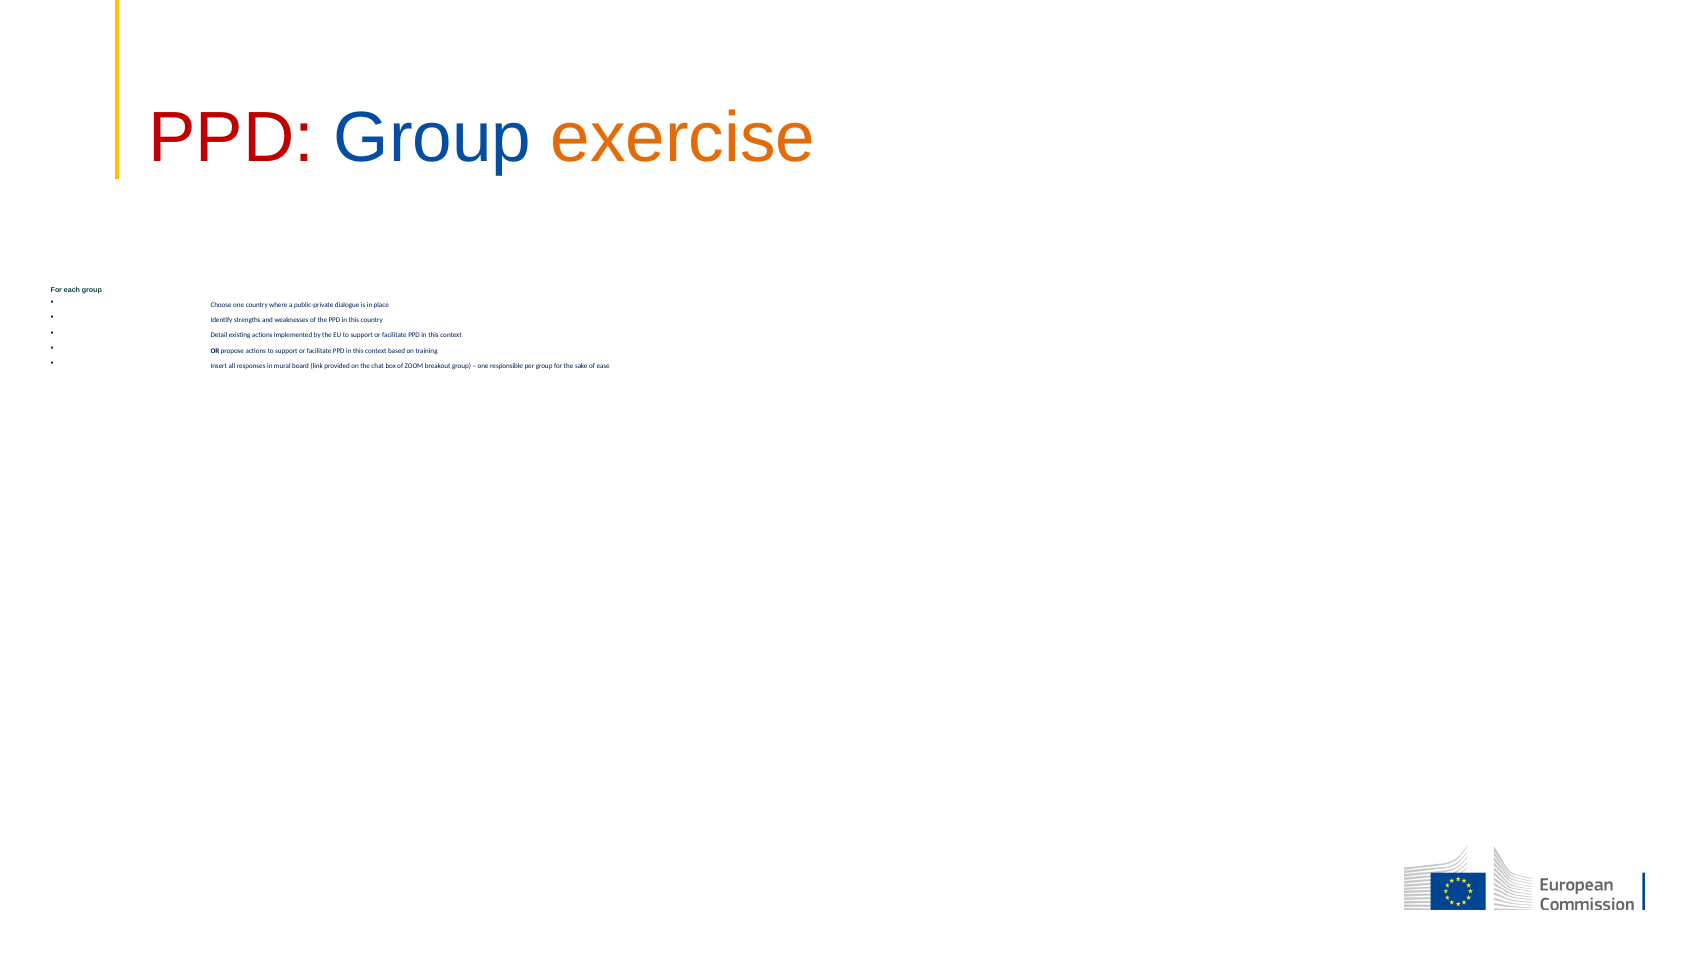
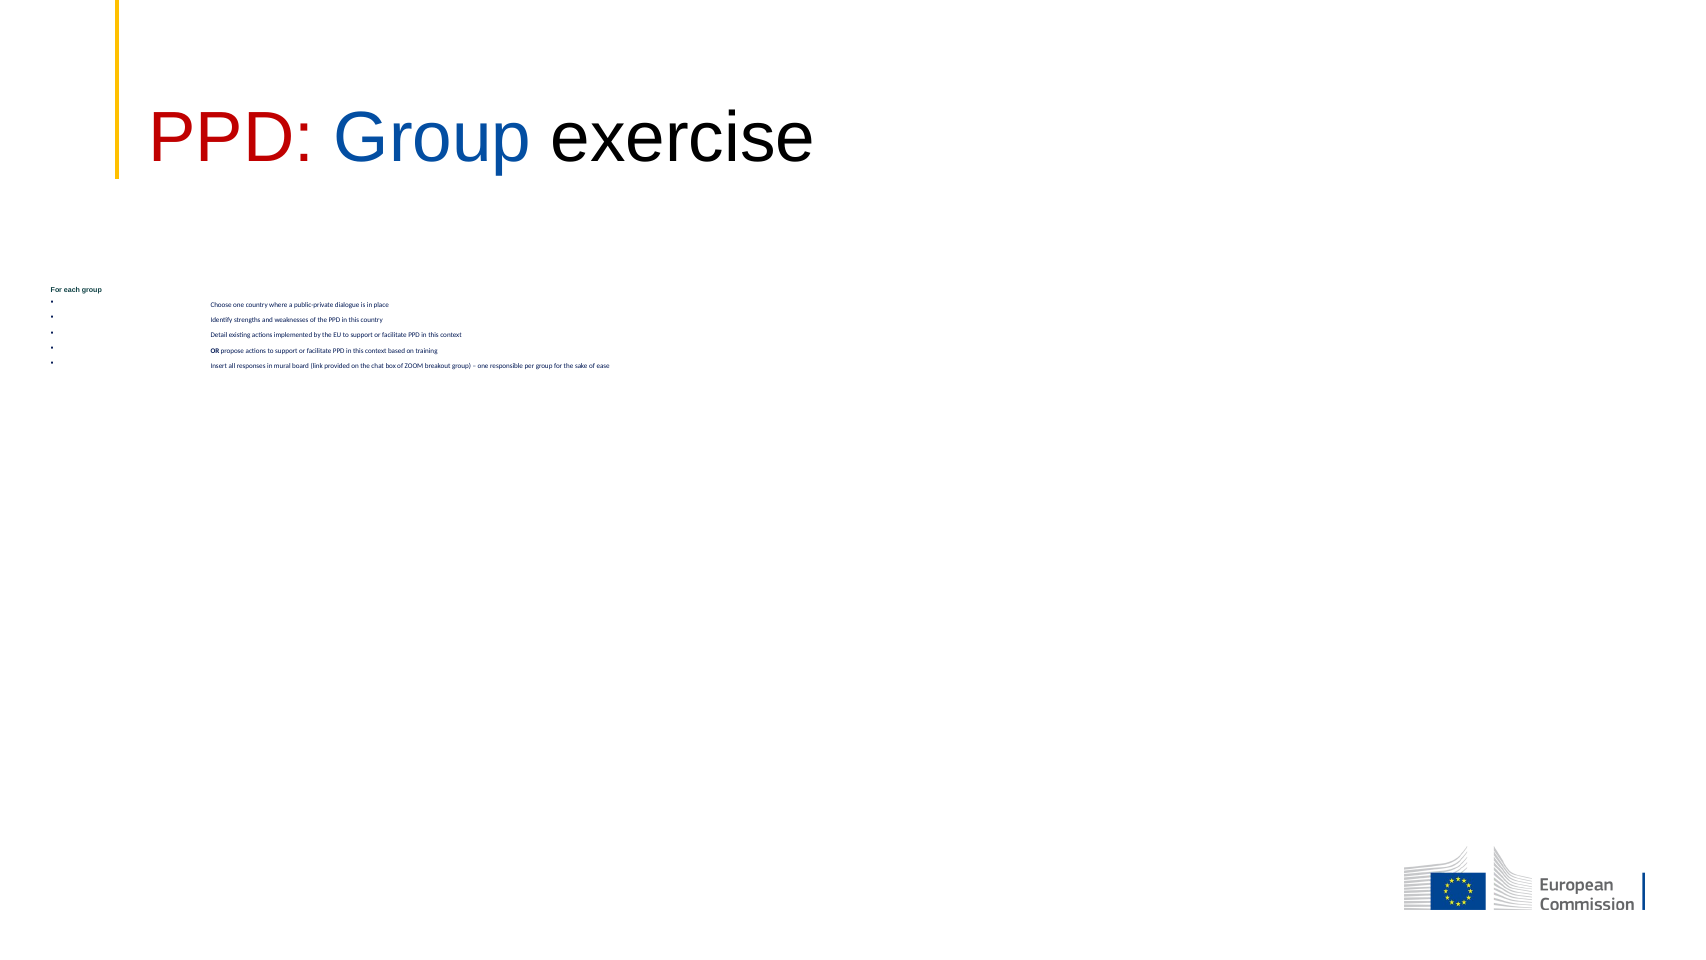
exercise colour: orange -> black (683, 138)
